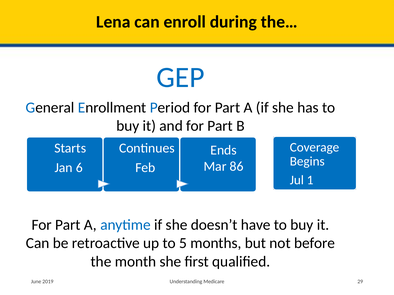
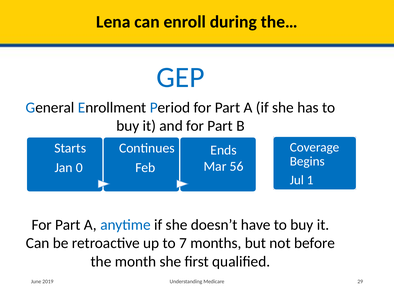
86: 86 -> 56 (237, 167)
6: 6 -> 0 (79, 168)
5: 5 -> 7 (183, 244)
